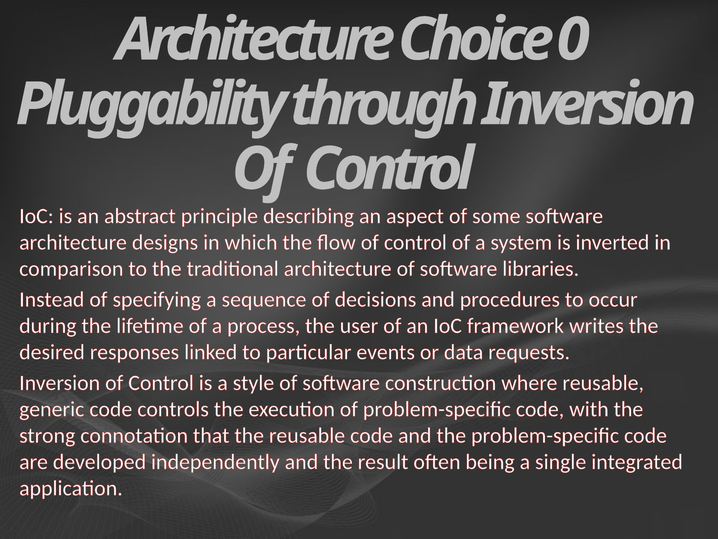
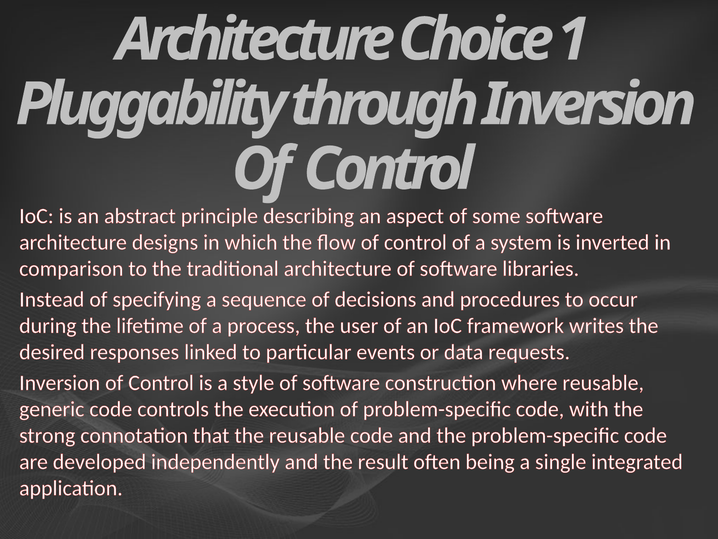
0: 0 -> 1 (573, 40)
